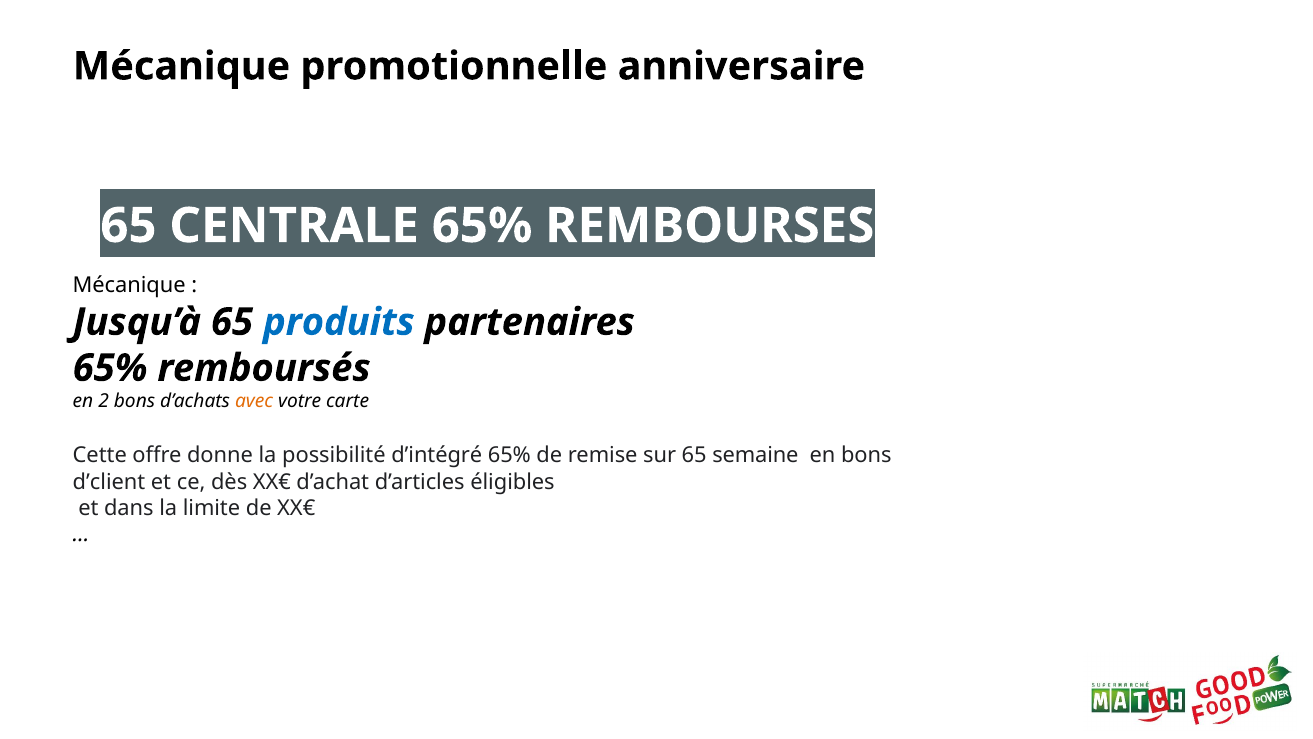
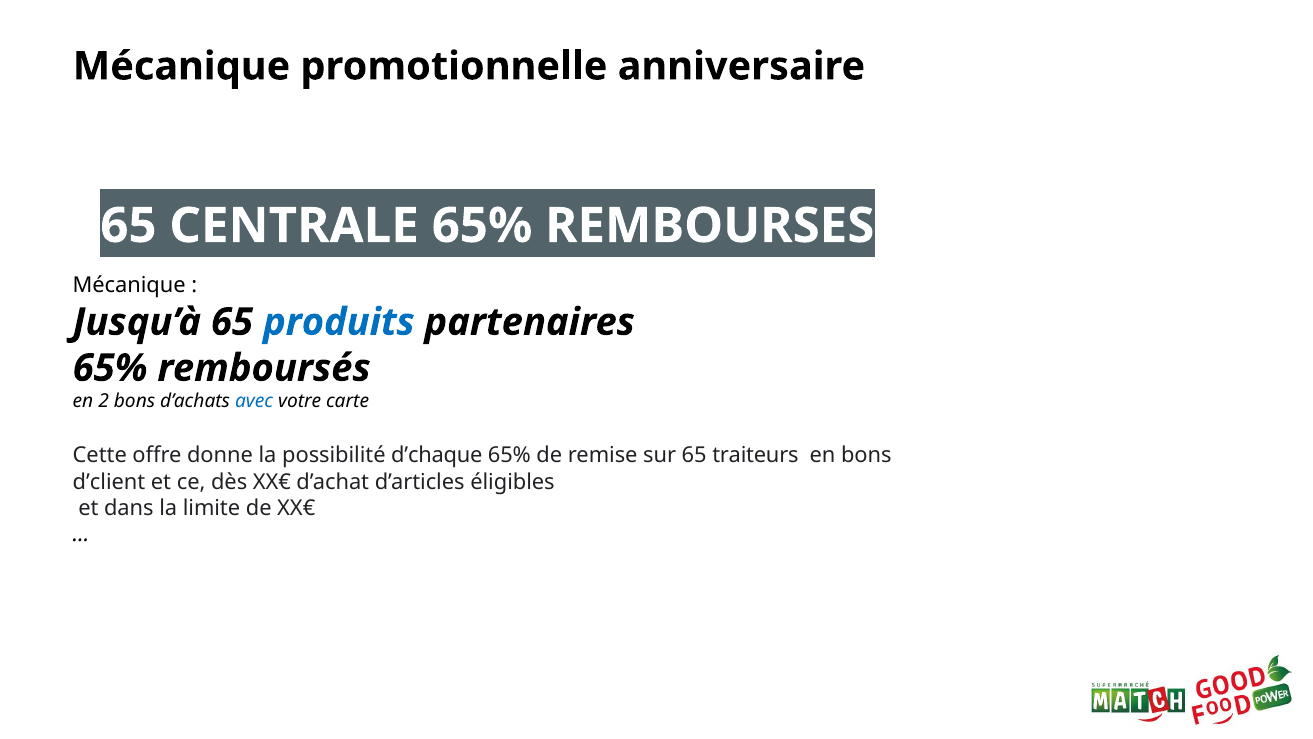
avec colour: orange -> blue (254, 401)
d’intégré: d’intégré -> d’chaque (437, 455)
semaine: semaine -> traiteurs (755, 455)
